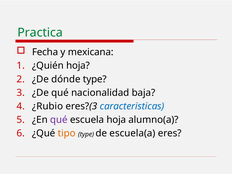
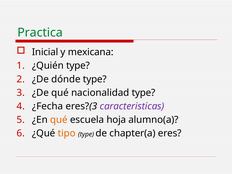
Fecha: Fecha -> Inicial (45, 52)
¿Quién hoja: hoja -> type (78, 66)
nacionalidad baja: baja -> type (143, 93)
¿Rubio: ¿Rubio -> ¿Fecha (48, 106)
caracteristicas colour: blue -> purple (132, 106)
qué colour: purple -> orange (59, 120)
escuela(a: escuela(a -> chapter(a (132, 133)
